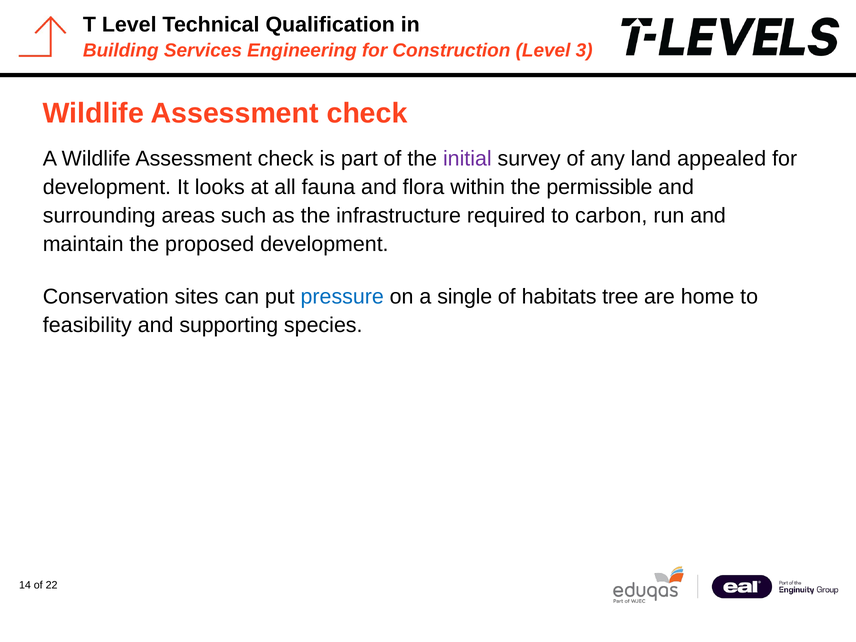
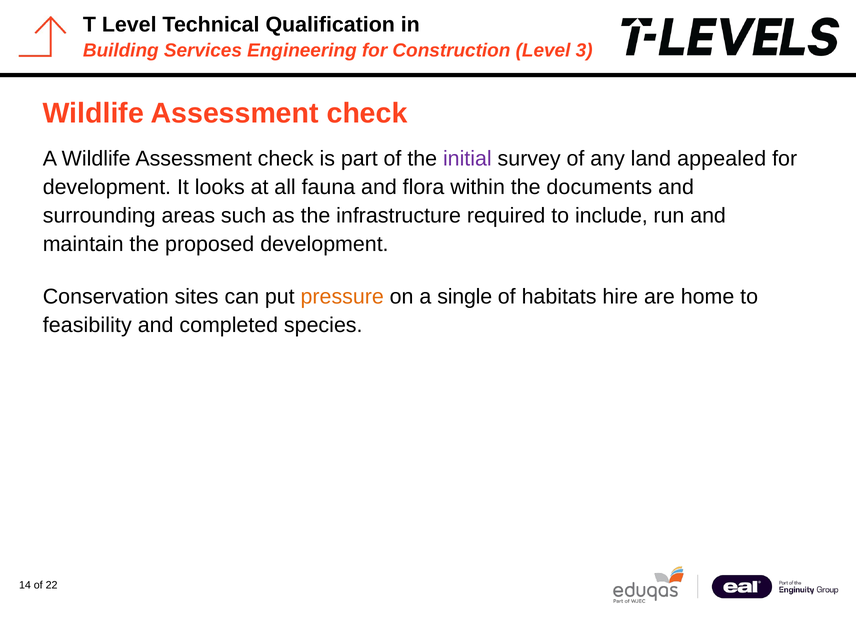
permissible: permissible -> documents (599, 187)
carbon: carbon -> include (611, 216)
pressure colour: blue -> orange (342, 297)
tree: tree -> hire (620, 297)
supporting: supporting -> completed (229, 325)
